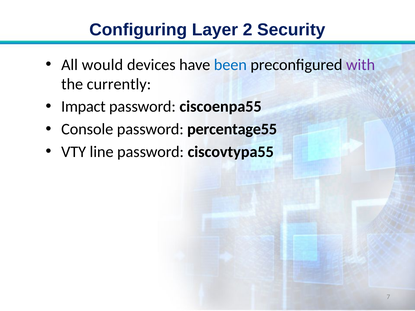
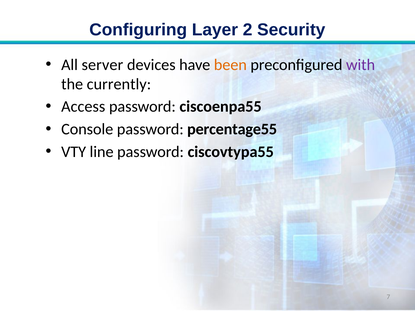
would: would -> server (102, 65)
been colour: blue -> orange (230, 65)
Impact: Impact -> Access (83, 107)
